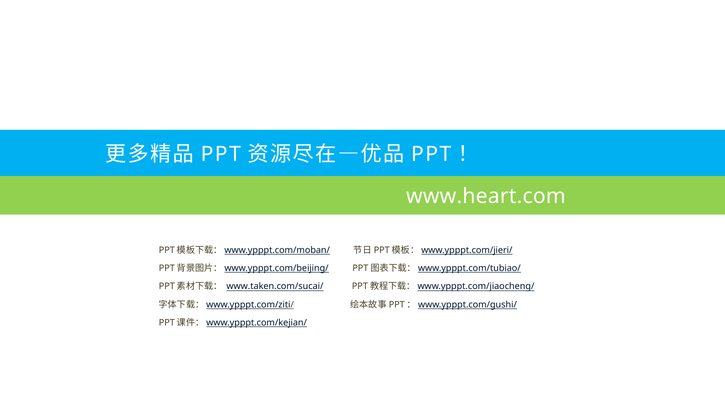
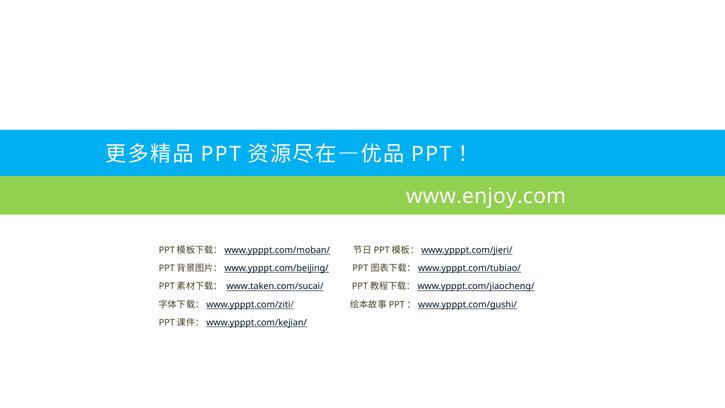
www.heart.com: www.heart.com -> www.enjoy.com (486, 196)
